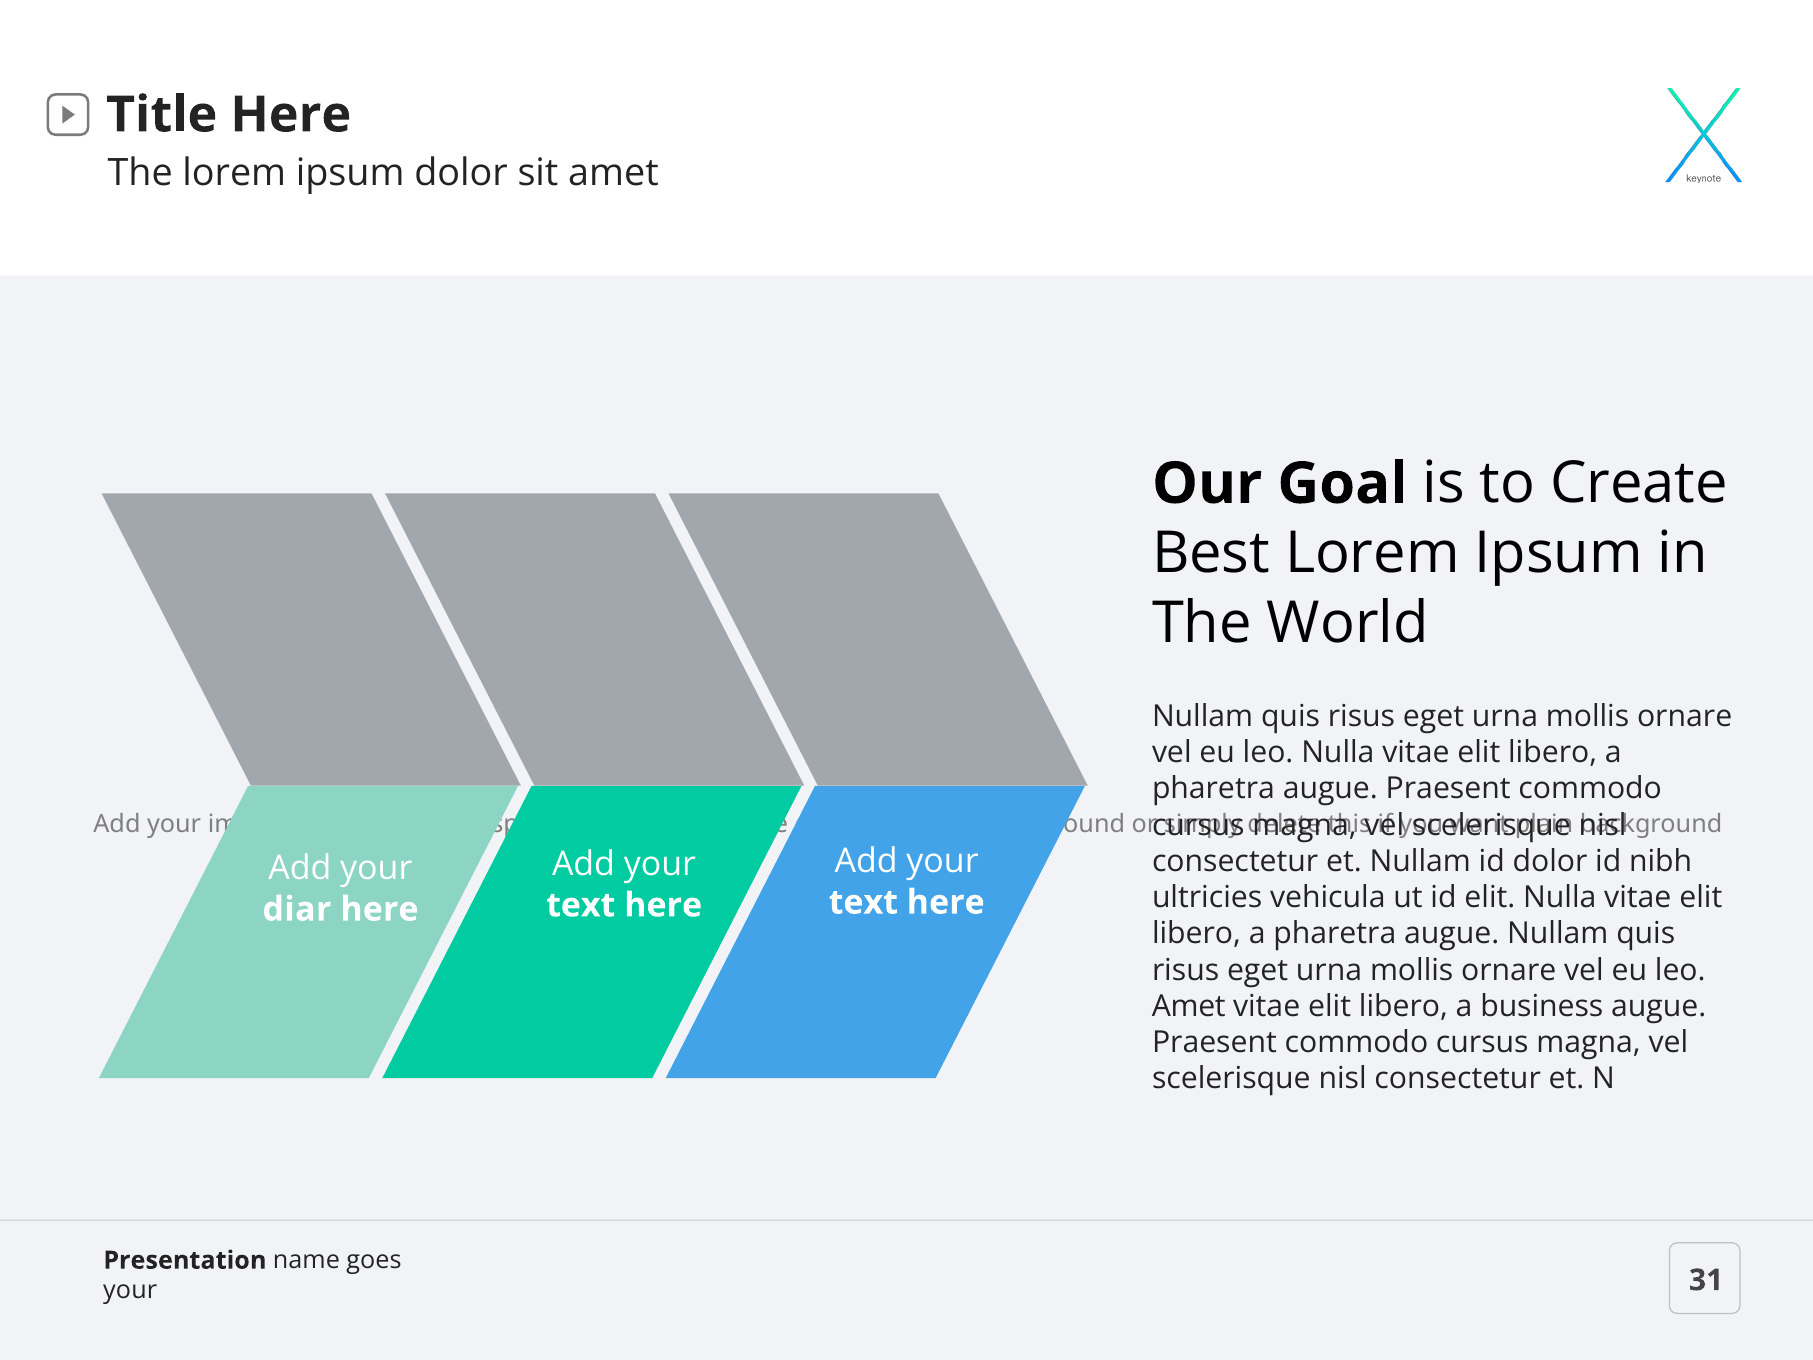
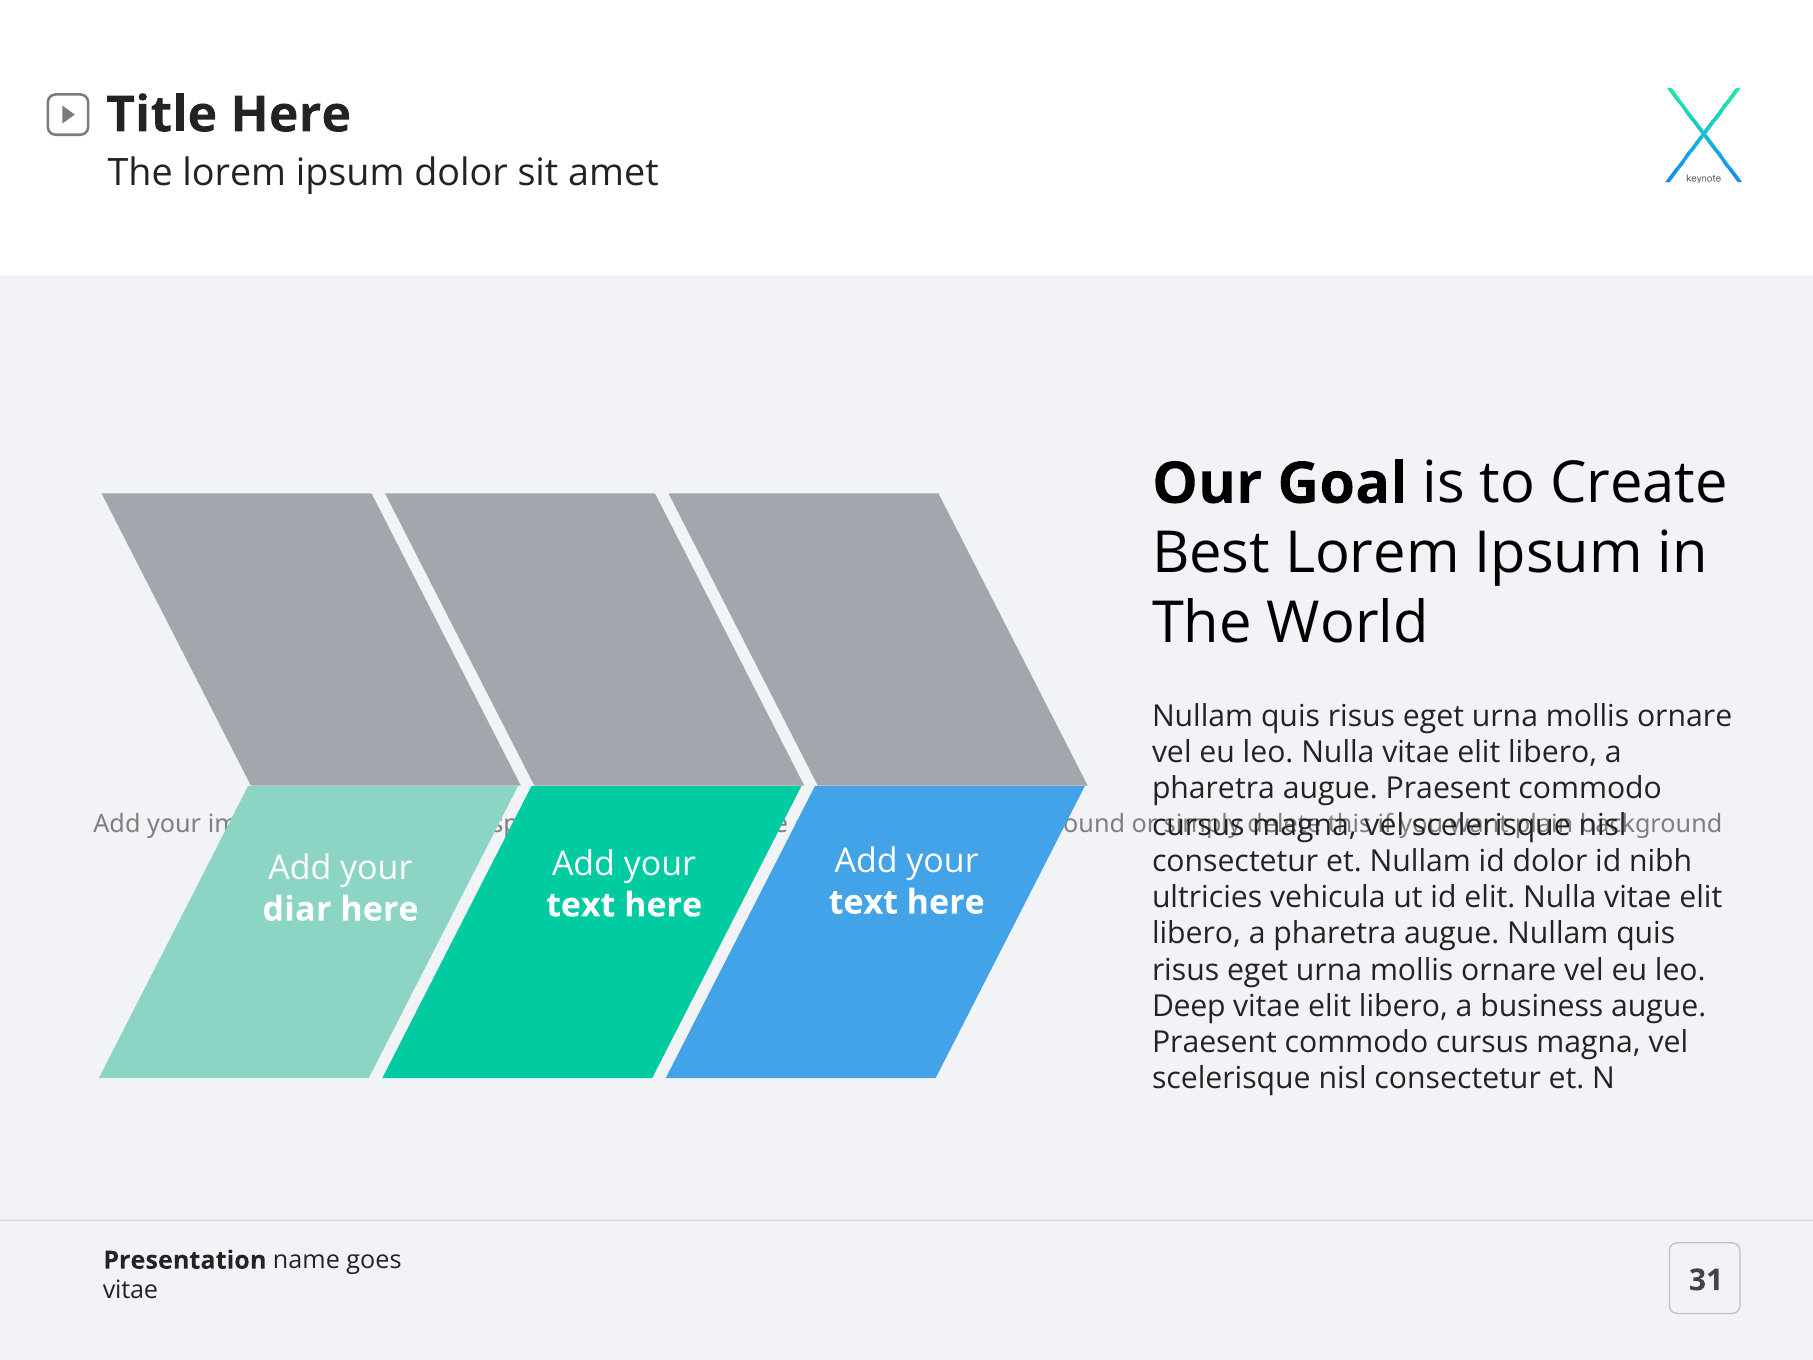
Amet: Amet -> Deep (1189, 1006)
your: your -> vitae (130, 1290)
